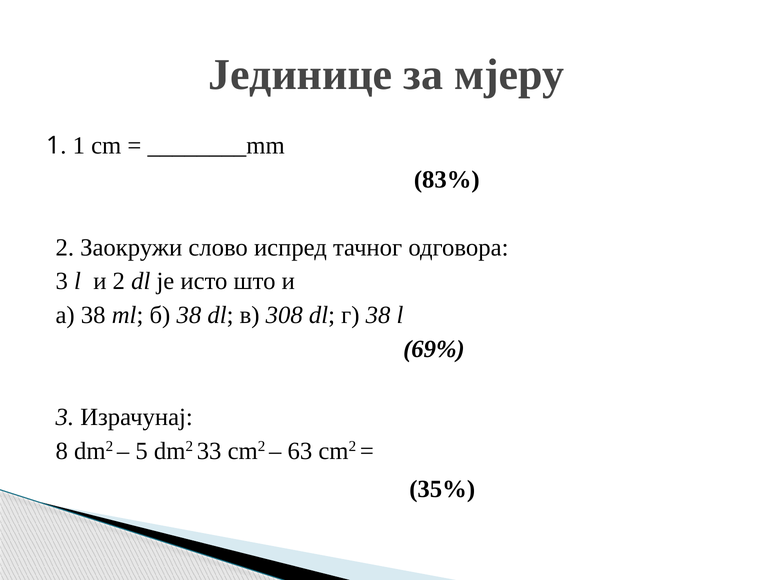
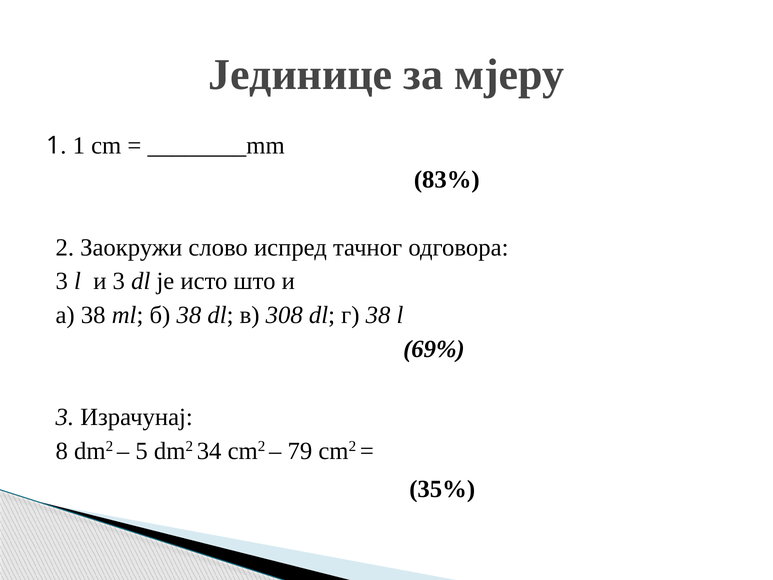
и 2: 2 -> 3 (119, 281)
33: 33 -> 34 (209, 451)
63: 63 -> 79 (300, 451)
